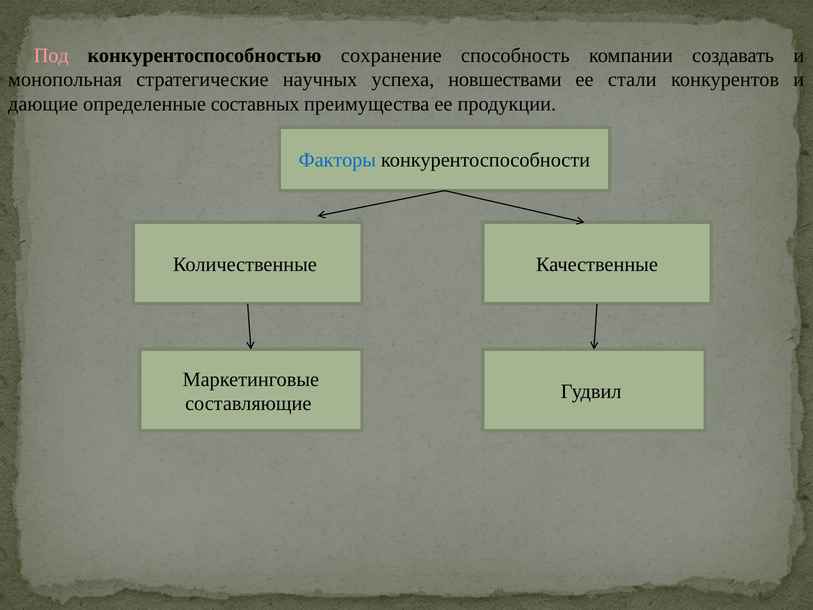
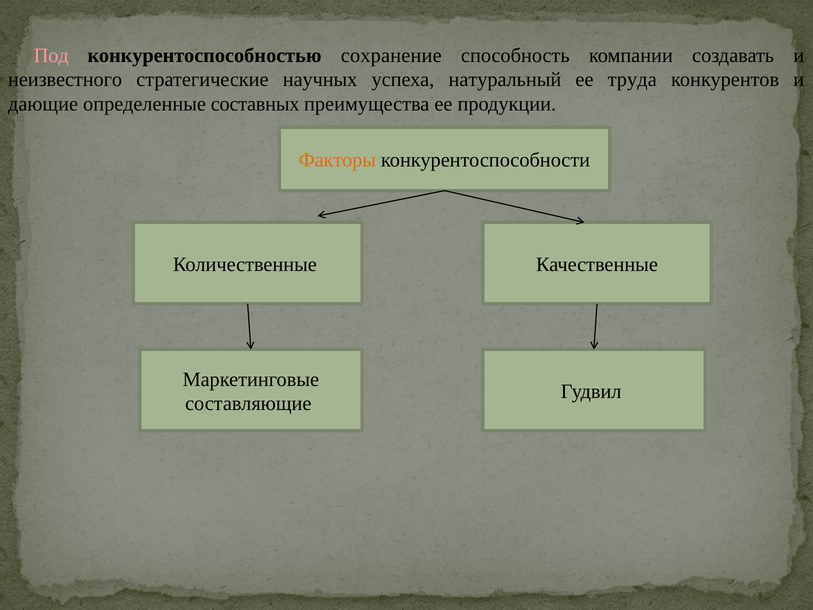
монопольная: монопольная -> неизвестного (65, 80)
новшествами: новшествами -> натуральный (505, 80)
стали: стали -> труда (632, 80)
Факторы colour: blue -> orange (337, 160)
